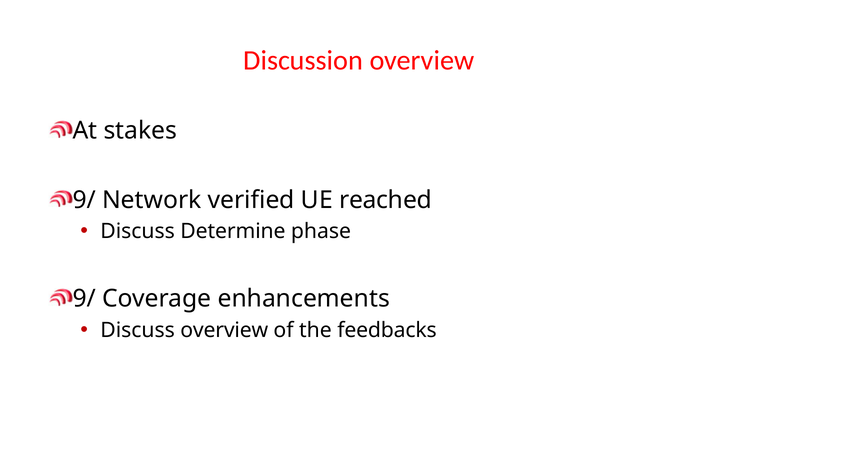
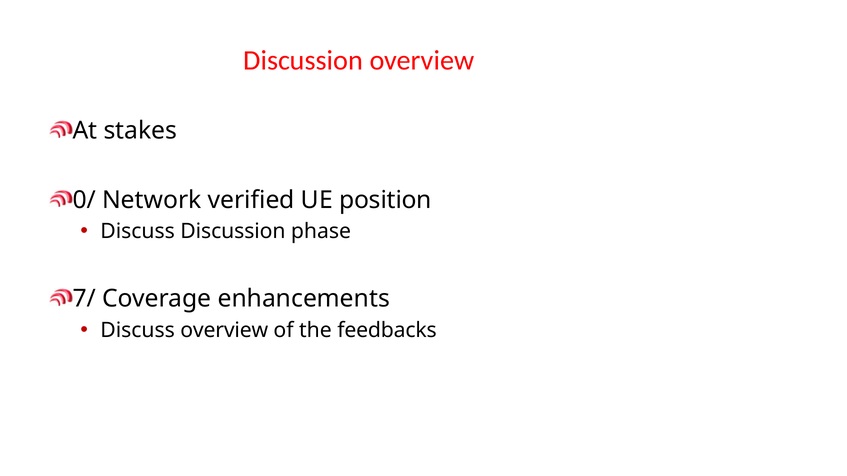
9/: 9/ -> 0/ (84, 200)
reached: reached -> position (385, 200)
Discuss Determine: Determine -> Discussion (233, 232)
9/: 9/ -> 7/ (84, 299)
